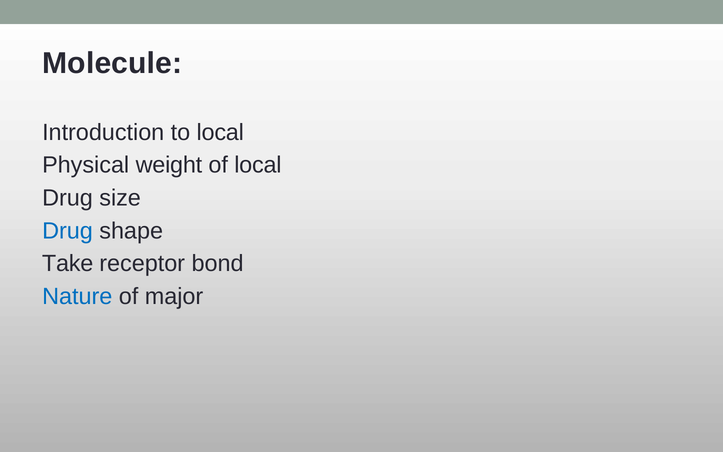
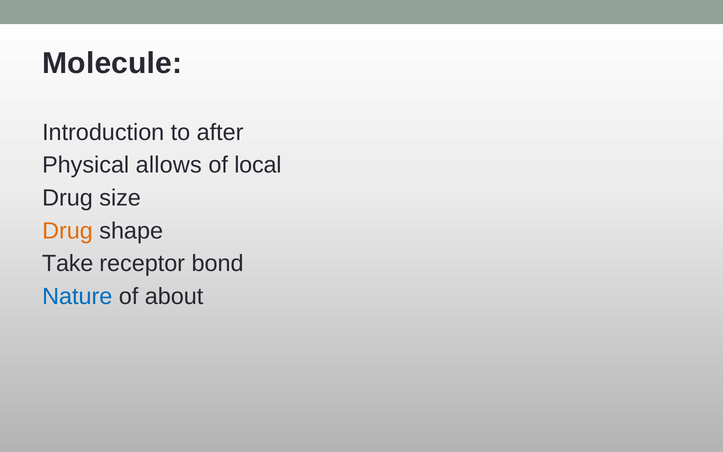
to local: local -> after (220, 132)
weight: weight -> allows (169, 165)
Drug colour: blue -> orange (68, 231)
major: major -> about (174, 296)
